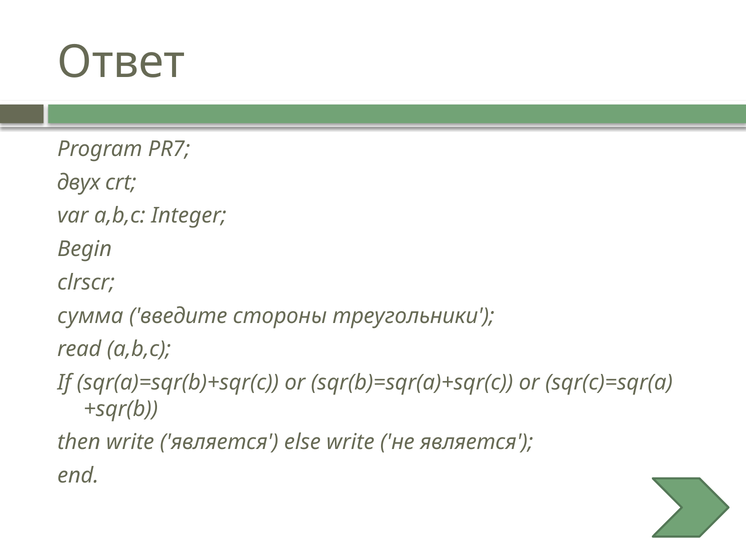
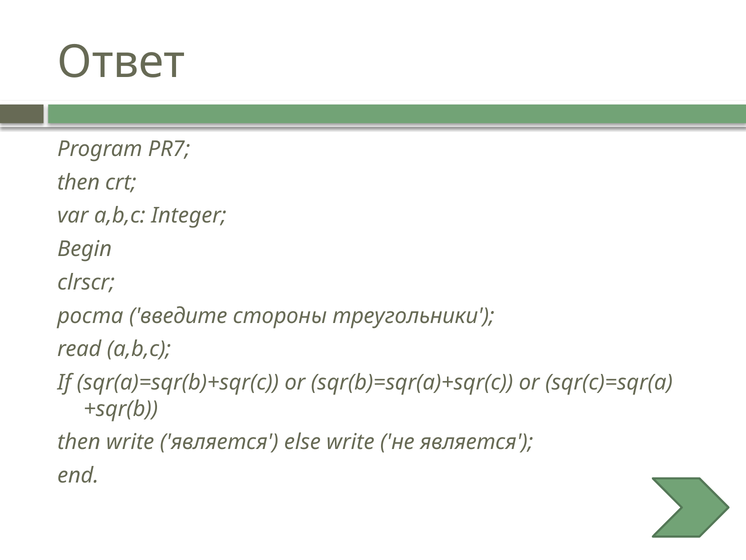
двух: двух -> then (79, 182)
сумма: сумма -> роста (90, 316)
